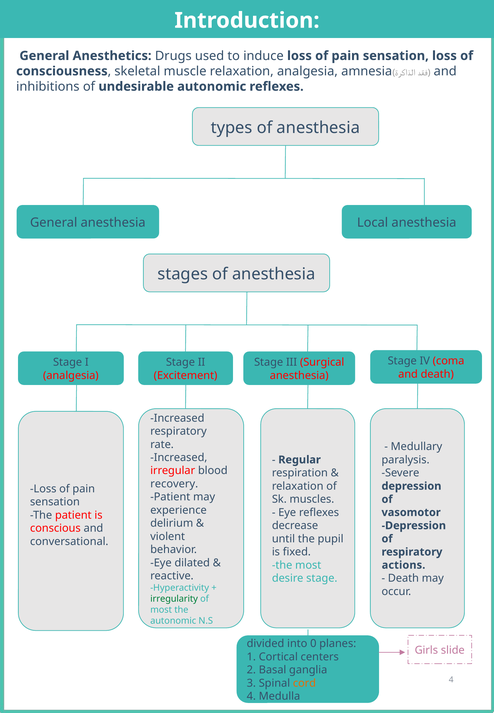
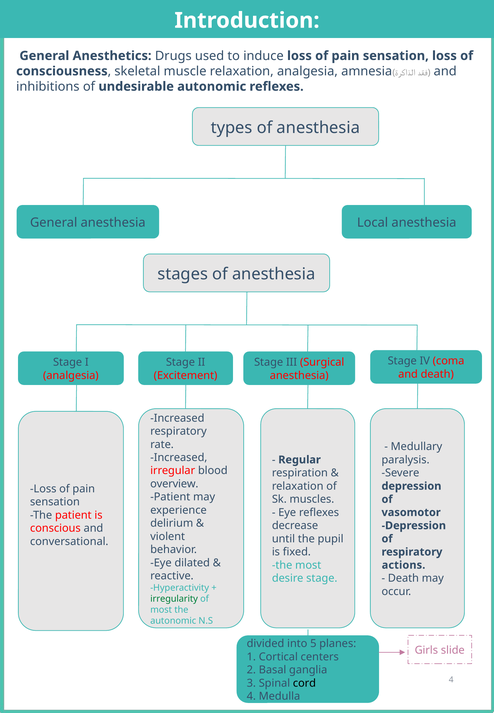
recovery: recovery -> overview (174, 484)
0: 0 -> 5 (313, 644)
cord colour: orange -> black (304, 684)
